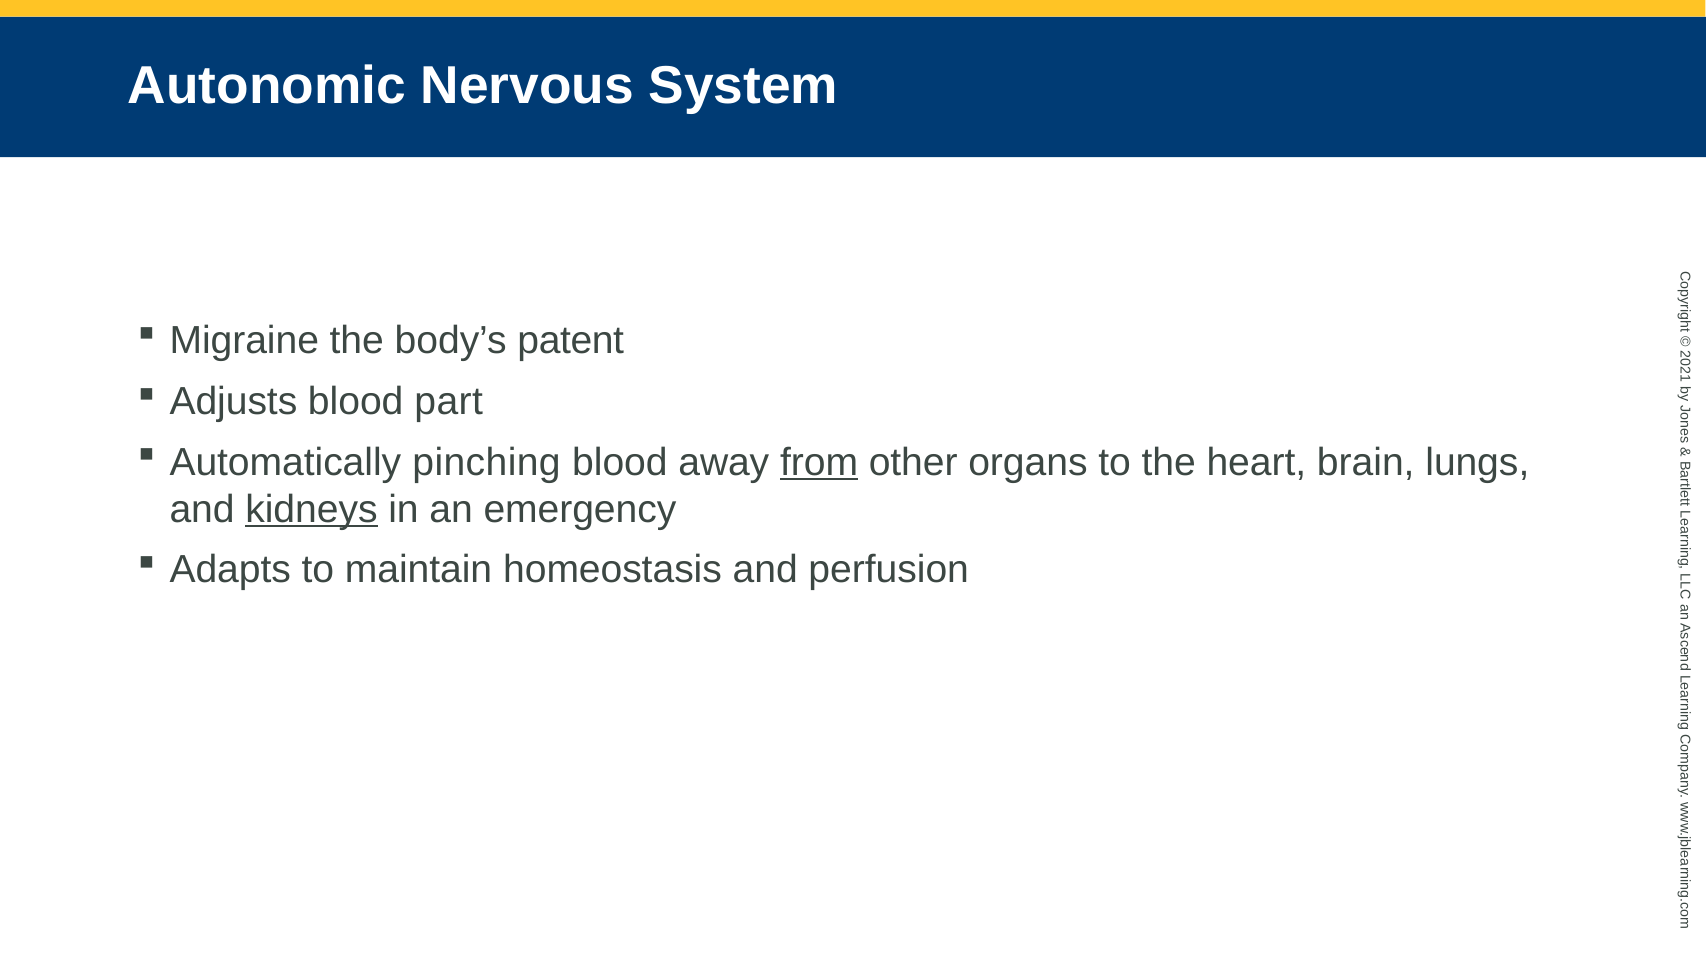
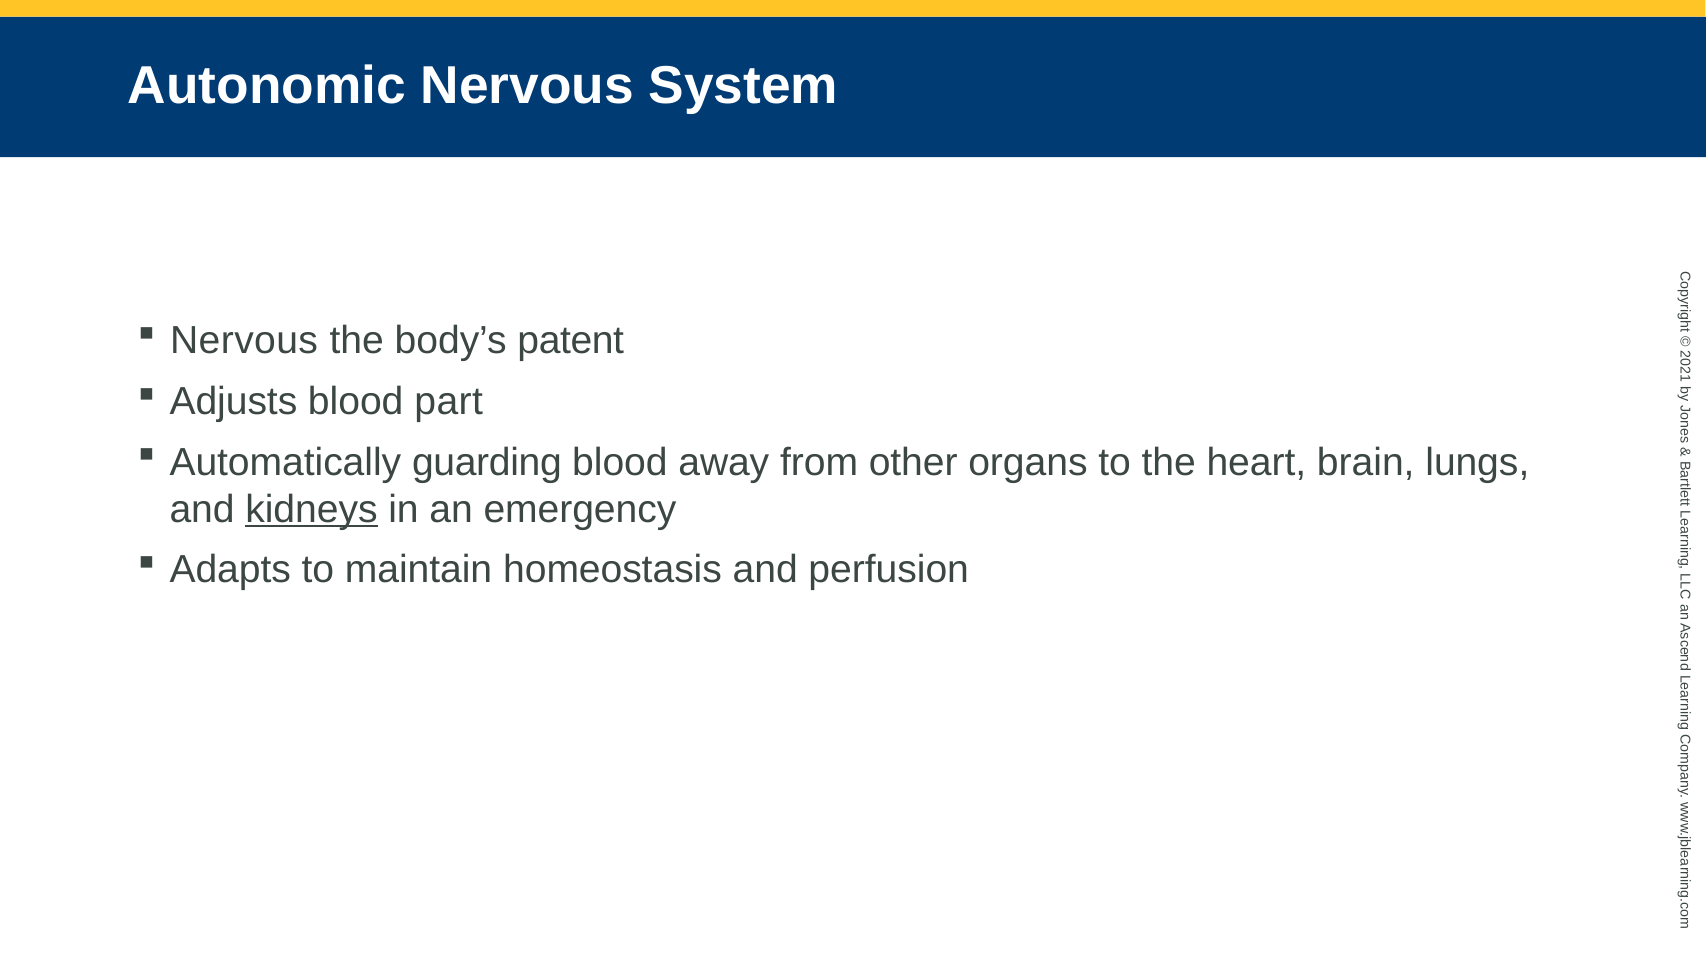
Migraine: Migraine -> Nervous (244, 341)
pinching: pinching -> guarding (487, 462)
from underline: present -> none (819, 462)
